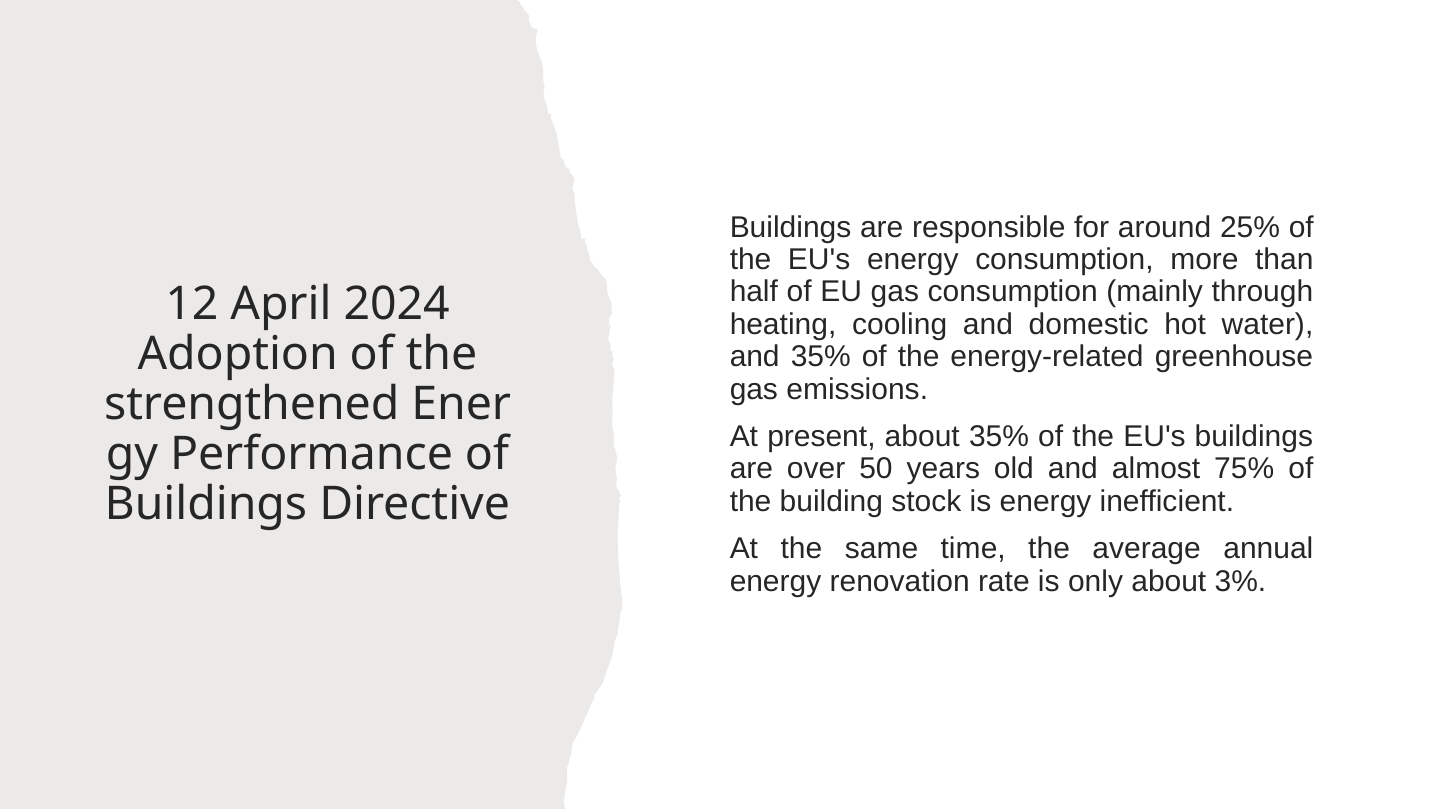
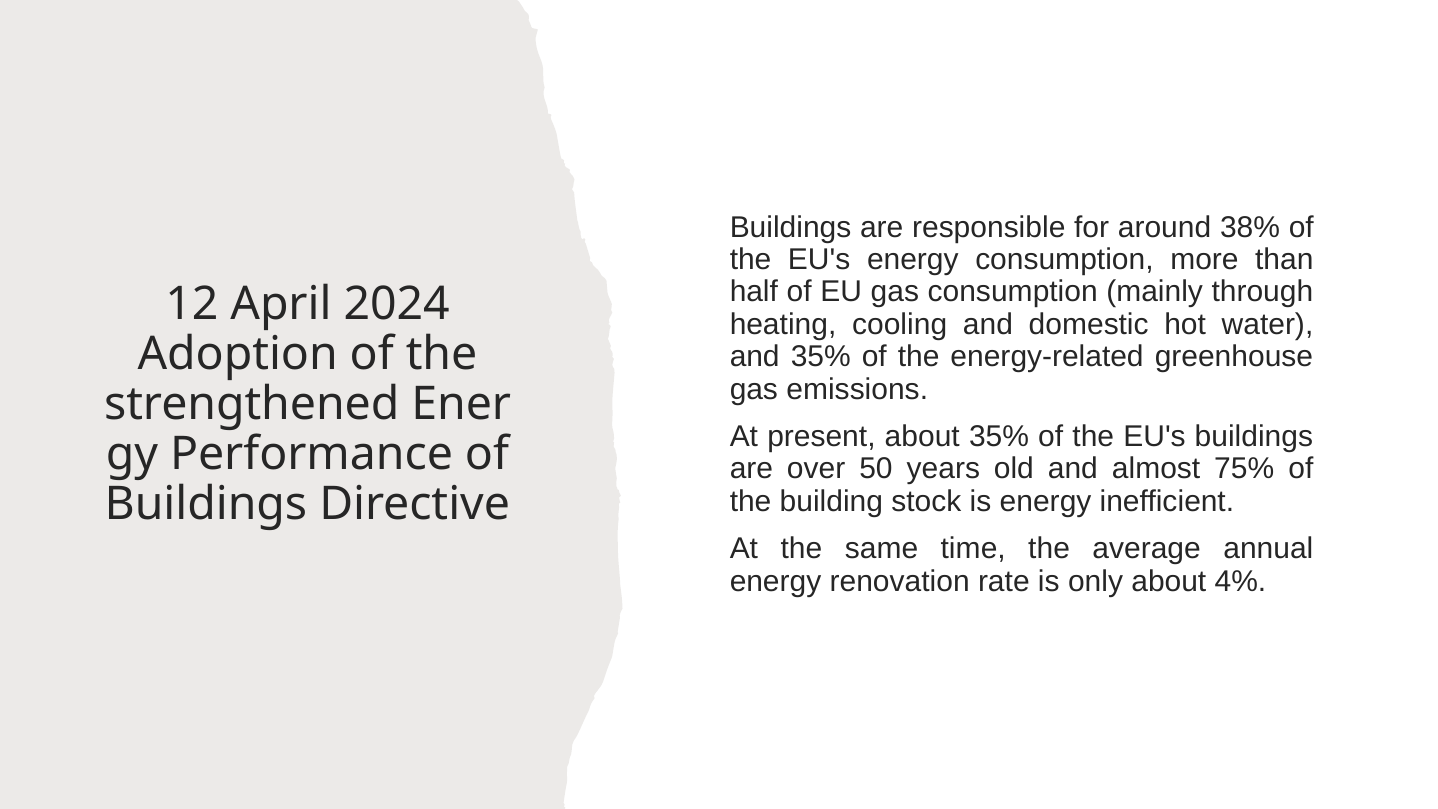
25%: 25% -> 38% (1250, 227)
3%: 3% -> 4% (1240, 581)
